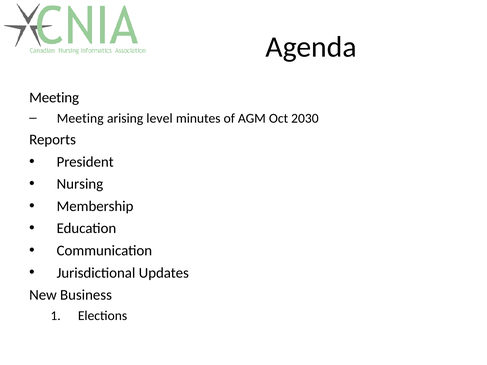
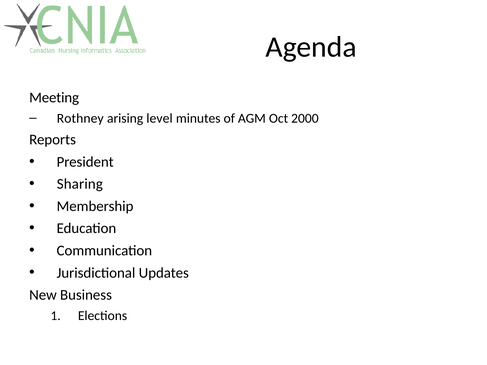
Meeting: Meeting -> Rothney (80, 118)
2030: 2030 -> 2000 (305, 118)
Nursing: Nursing -> Sharing (80, 184)
